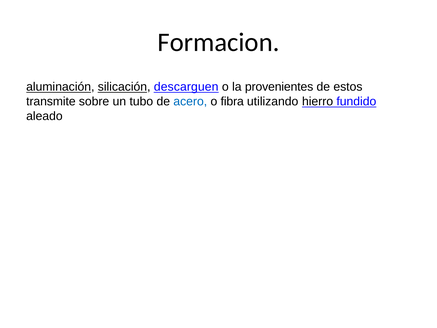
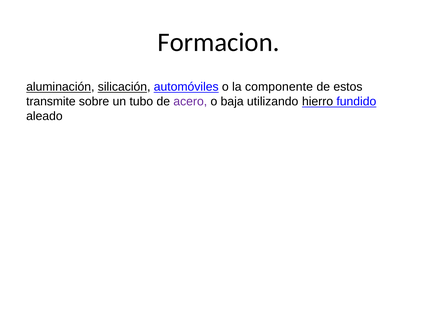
descarguen: descarguen -> automóviles (186, 87)
provenientes: provenientes -> componente (279, 87)
acero colour: blue -> purple (190, 101)
fibra: fibra -> baja (232, 101)
